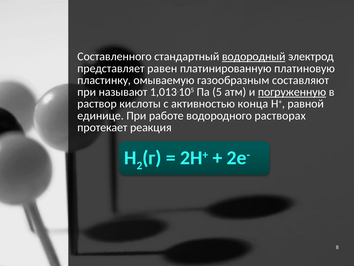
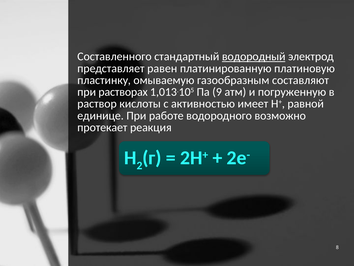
называют: называют -> растворах (123, 92)
5: 5 -> 9 (217, 92)
погруженную underline: present -> none (292, 92)
конца: конца -> имеет (253, 104)
растворах: растворах -> возможно (280, 115)
